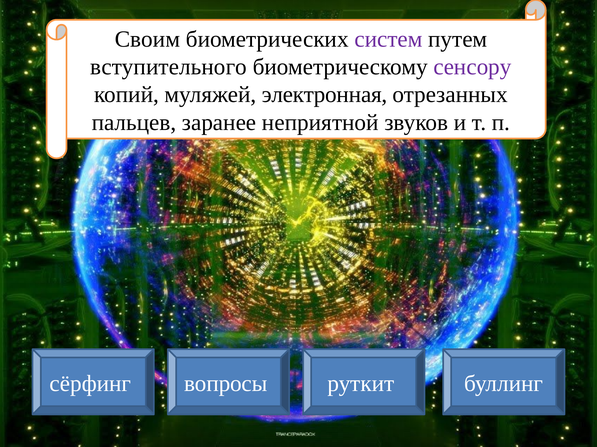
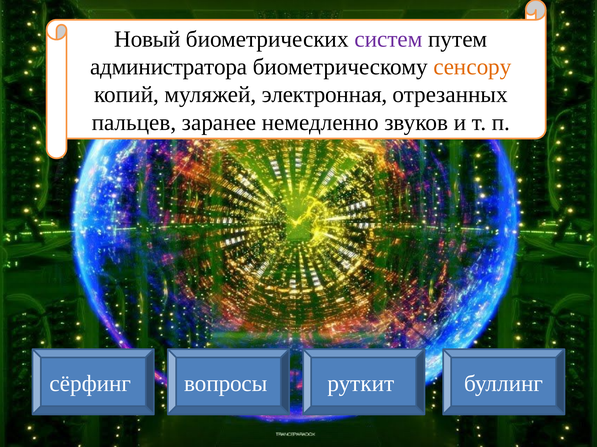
Своим: Своим -> Новый (148, 39)
вступительного: вступительного -> администратора (169, 67)
сенсору colour: purple -> orange (472, 67)
неприятной: неприятной -> немедленно (320, 123)
